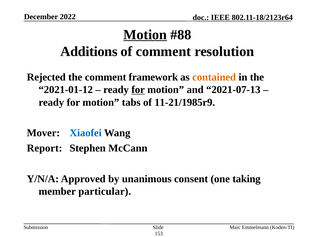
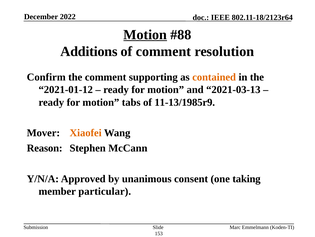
Rejected: Rejected -> Confirm (46, 77)
framework: framework -> supporting (153, 77)
for underline: present -> none (138, 89)
2021-07-13: 2021-07-13 -> 2021-03-13 (233, 89)
11-21/1985r9: 11-21/1985r9 -> 11-13/1985r9 (185, 102)
Xiaofei colour: blue -> orange (86, 133)
Report: Report -> Reason (45, 148)
